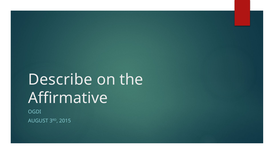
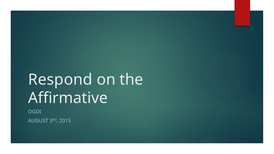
Describe: Describe -> Respond (60, 80)
